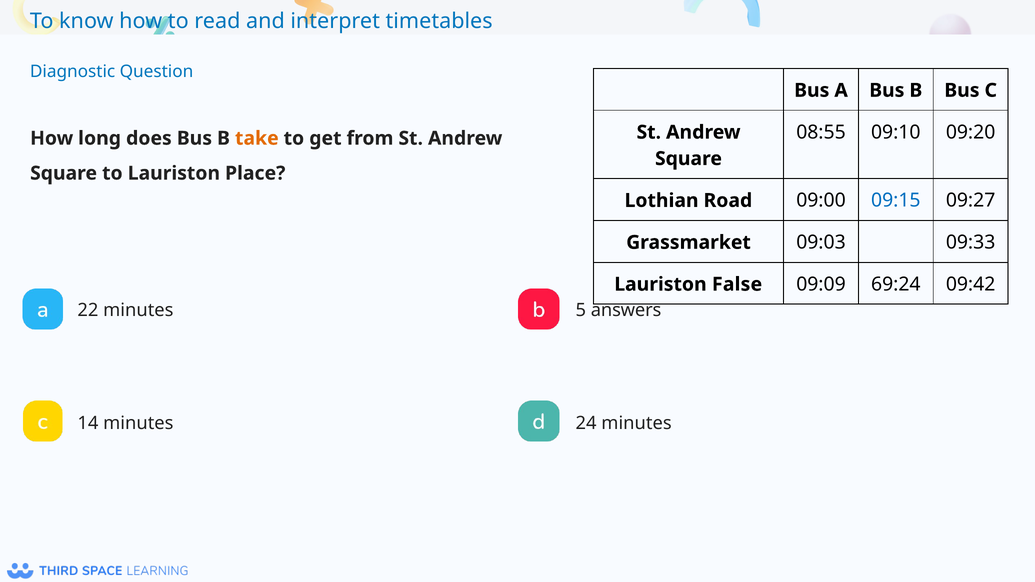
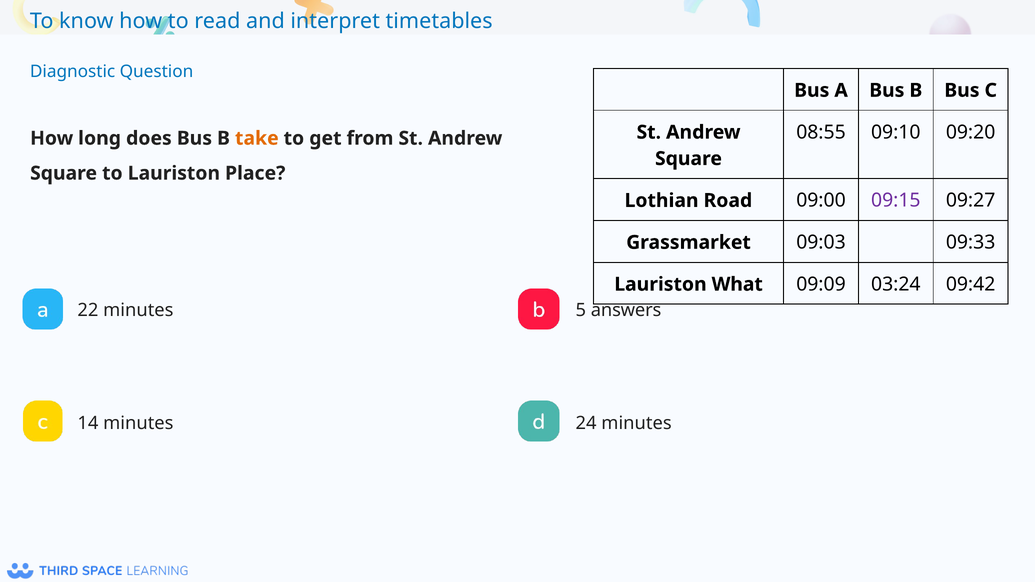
09:15 colour: blue -> purple (896, 201)
False: False -> What (737, 284)
69:24: 69:24 -> 03:24 (896, 284)
